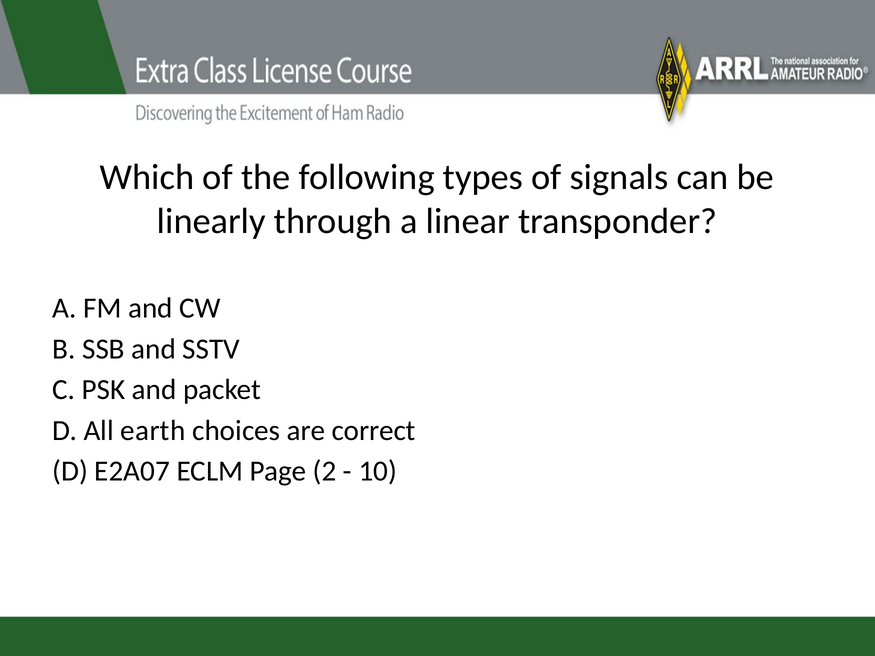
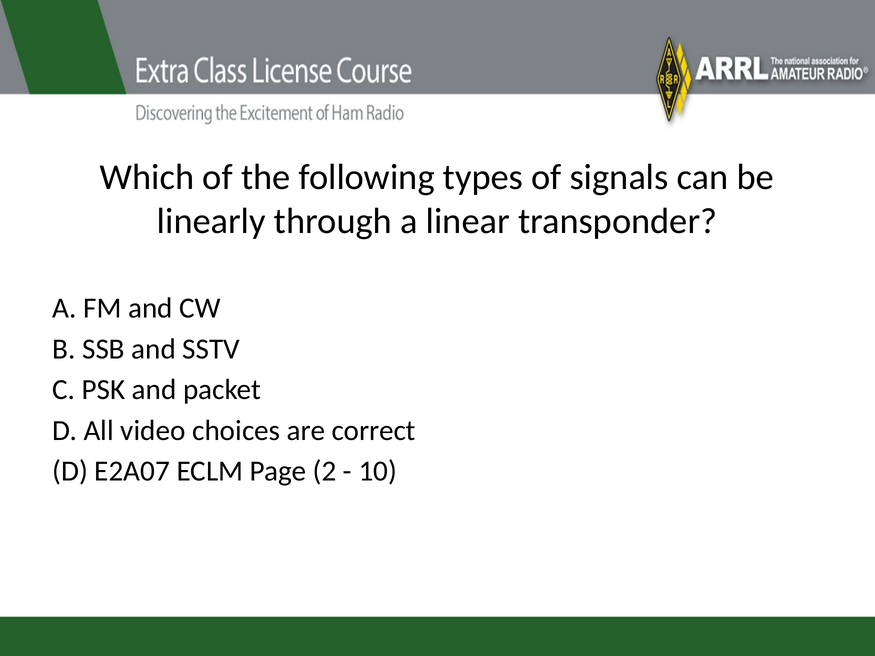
earth: earth -> video (153, 431)
